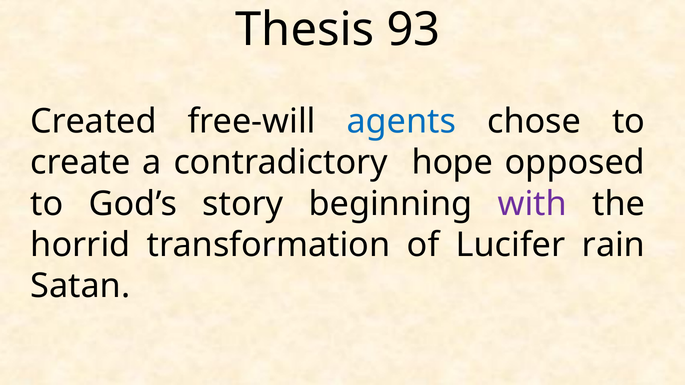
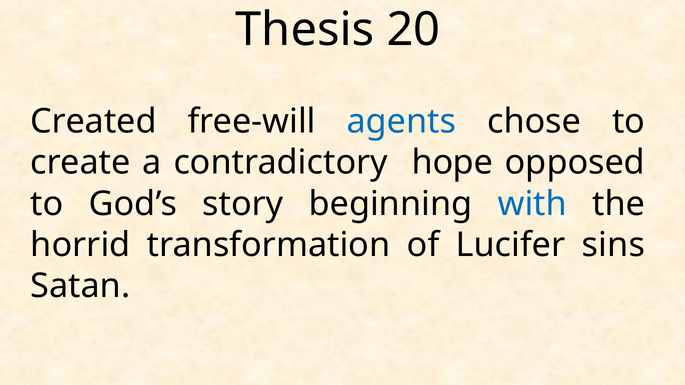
93: 93 -> 20 (413, 30)
with colour: purple -> blue (532, 204)
rain: rain -> sins (613, 245)
